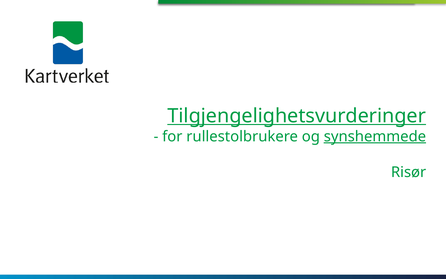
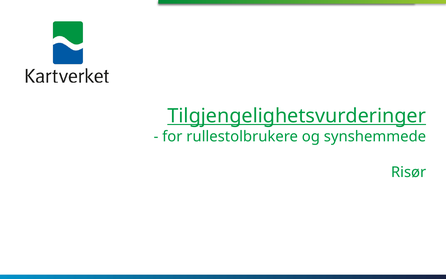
synshemmede underline: present -> none (375, 136)
